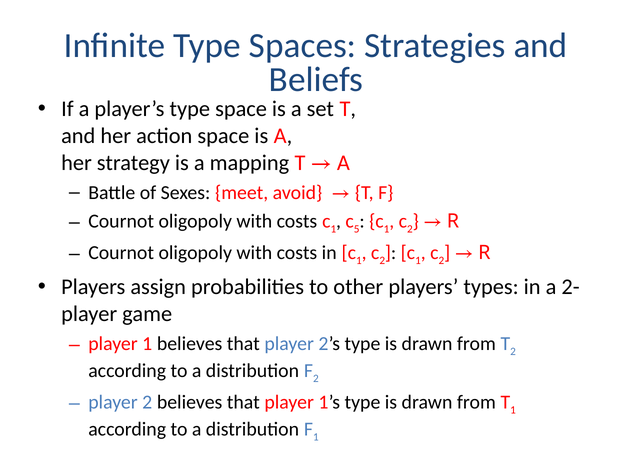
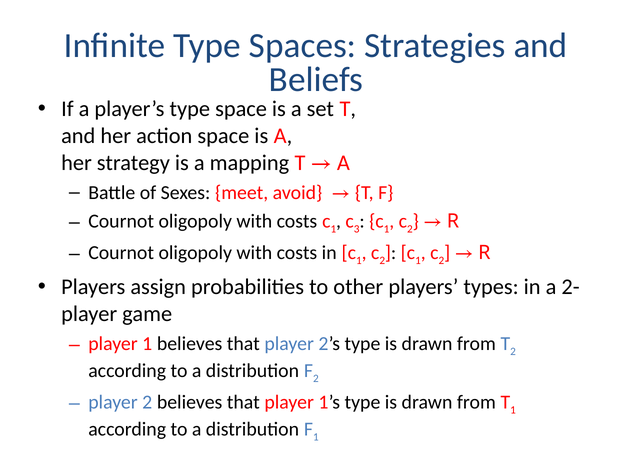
5: 5 -> 3 (357, 229)
